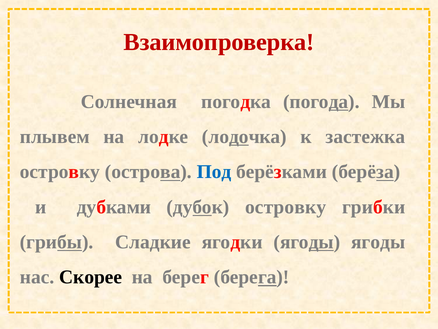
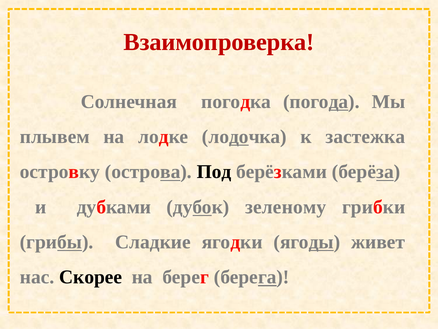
Под colour: blue -> black (214, 172)
дубок островку: островку -> зеленому (286, 207)
ягоды ягоды: ягоды -> живет (378, 242)
